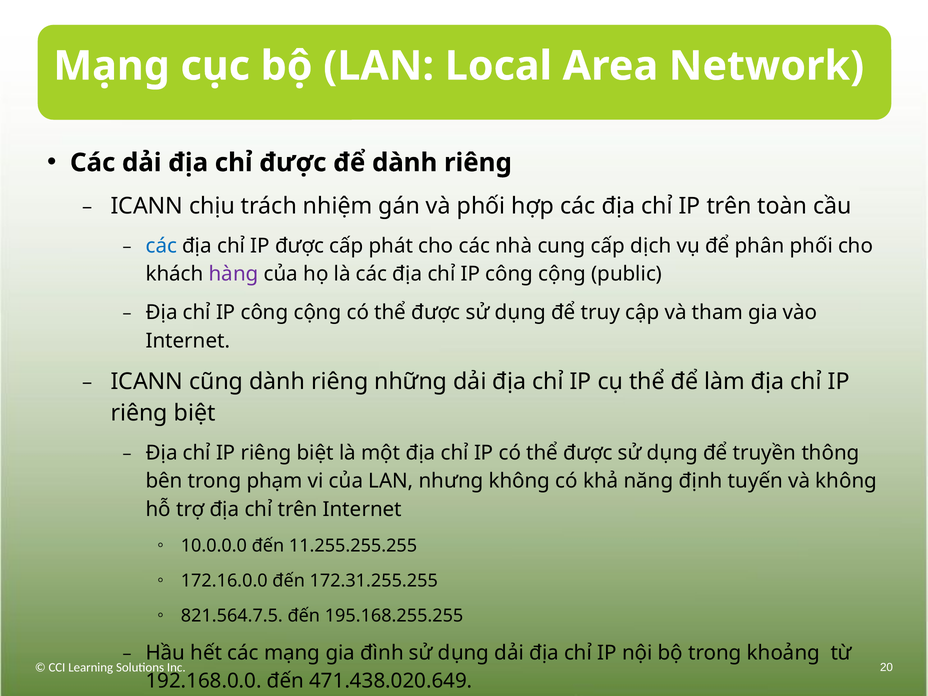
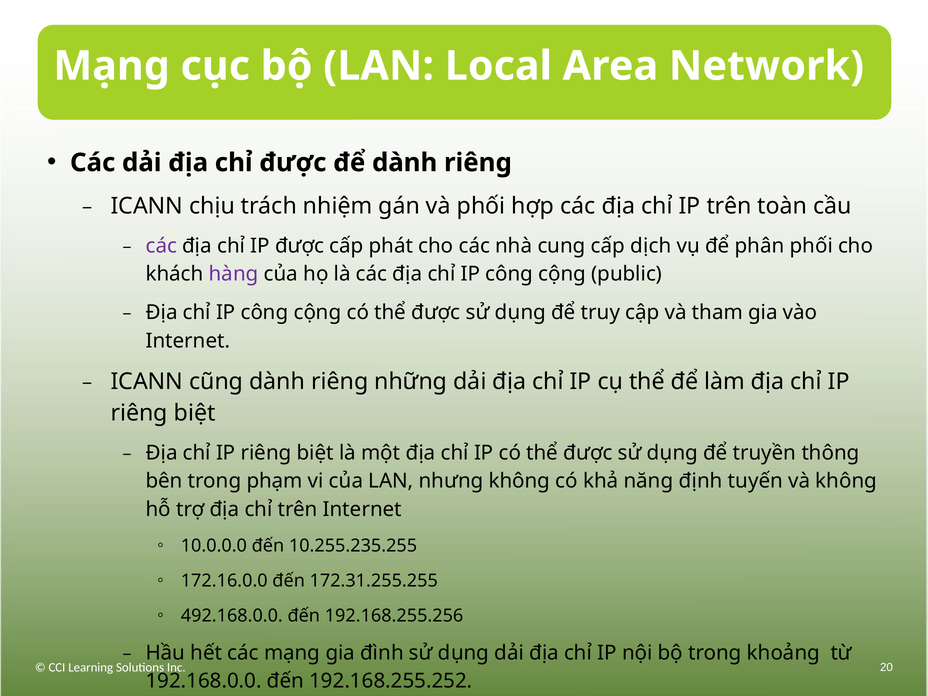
các colour: blue -> purple (161, 246)
11.255.255.255: 11.255.255.255 -> 10.255.235.255 (353, 546)
821.564.7.5: 821.564.7.5 -> 492.168.0.0 (232, 616)
195.168.255.255: 195.168.255.255 -> 192.168.255.256 (394, 616)
471.438.020.649: 471.438.020.649 -> 192.168.255.252 (391, 681)
